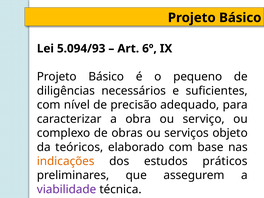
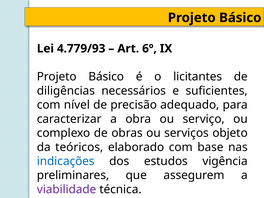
5.094/93: 5.094/93 -> 4.779/93 (81, 49)
pequeno: pequeno -> licitantes (198, 77)
indicações colour: orange -> blue (66, 161)
práticos: práticos -> vigência (225, 161)
